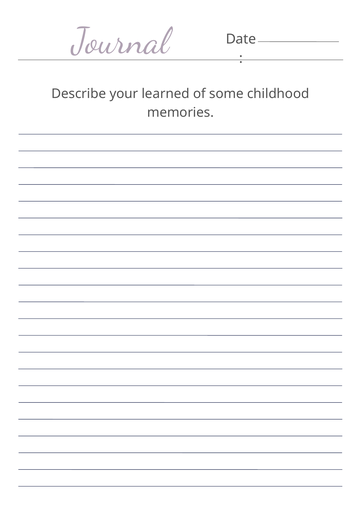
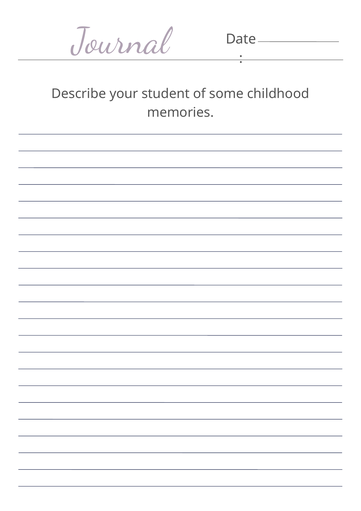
learned: learned -> student (166, 94)
